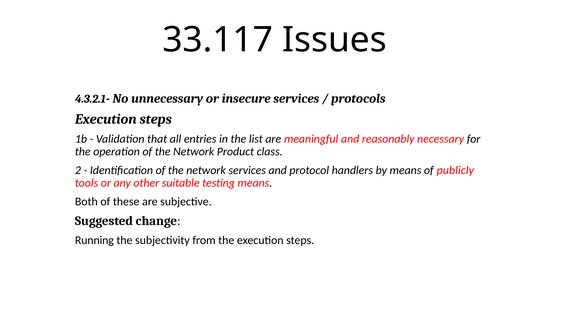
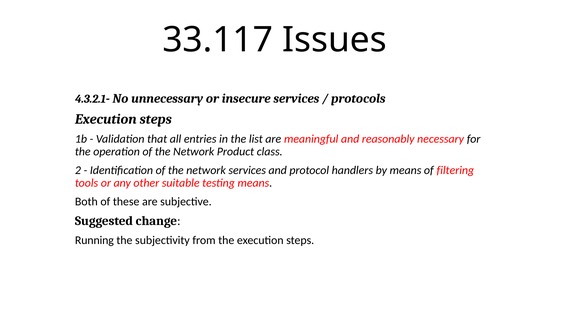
publicly: publicly -> filtering (455, 171)
